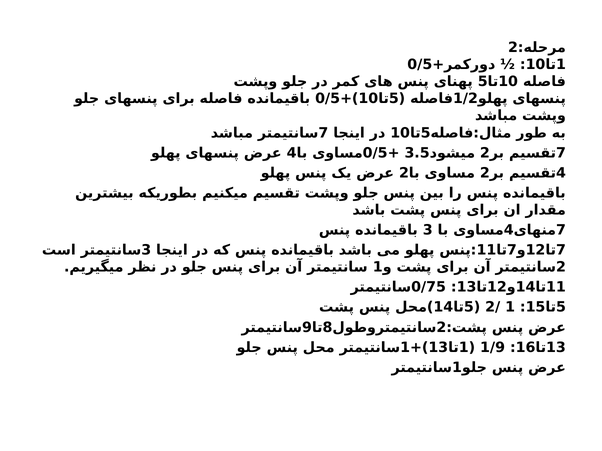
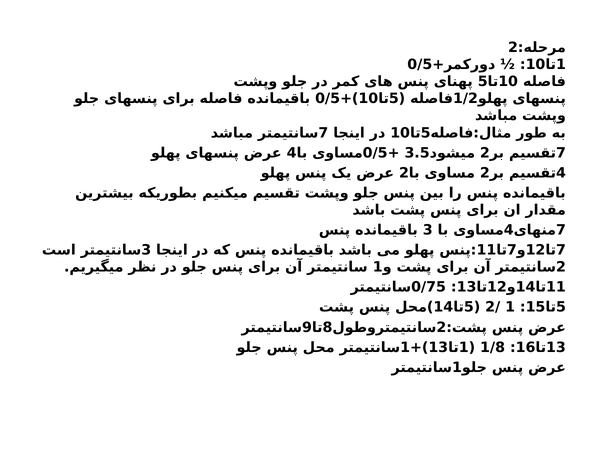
1/9: 1/9 -> 1/8 (493, 348)
